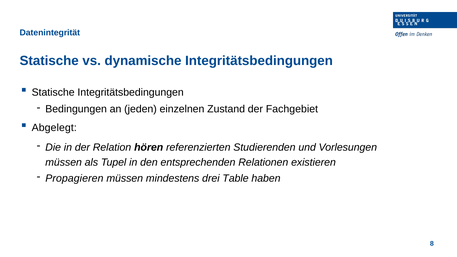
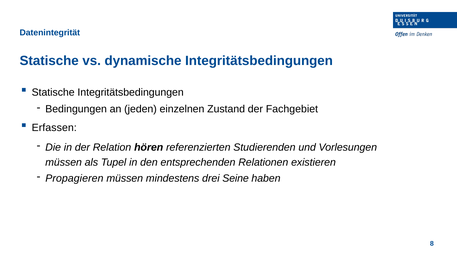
Abgelegt: Abgelegt -> Erfassen (54, 128)
Table: Table -> Seine (236, 178)
